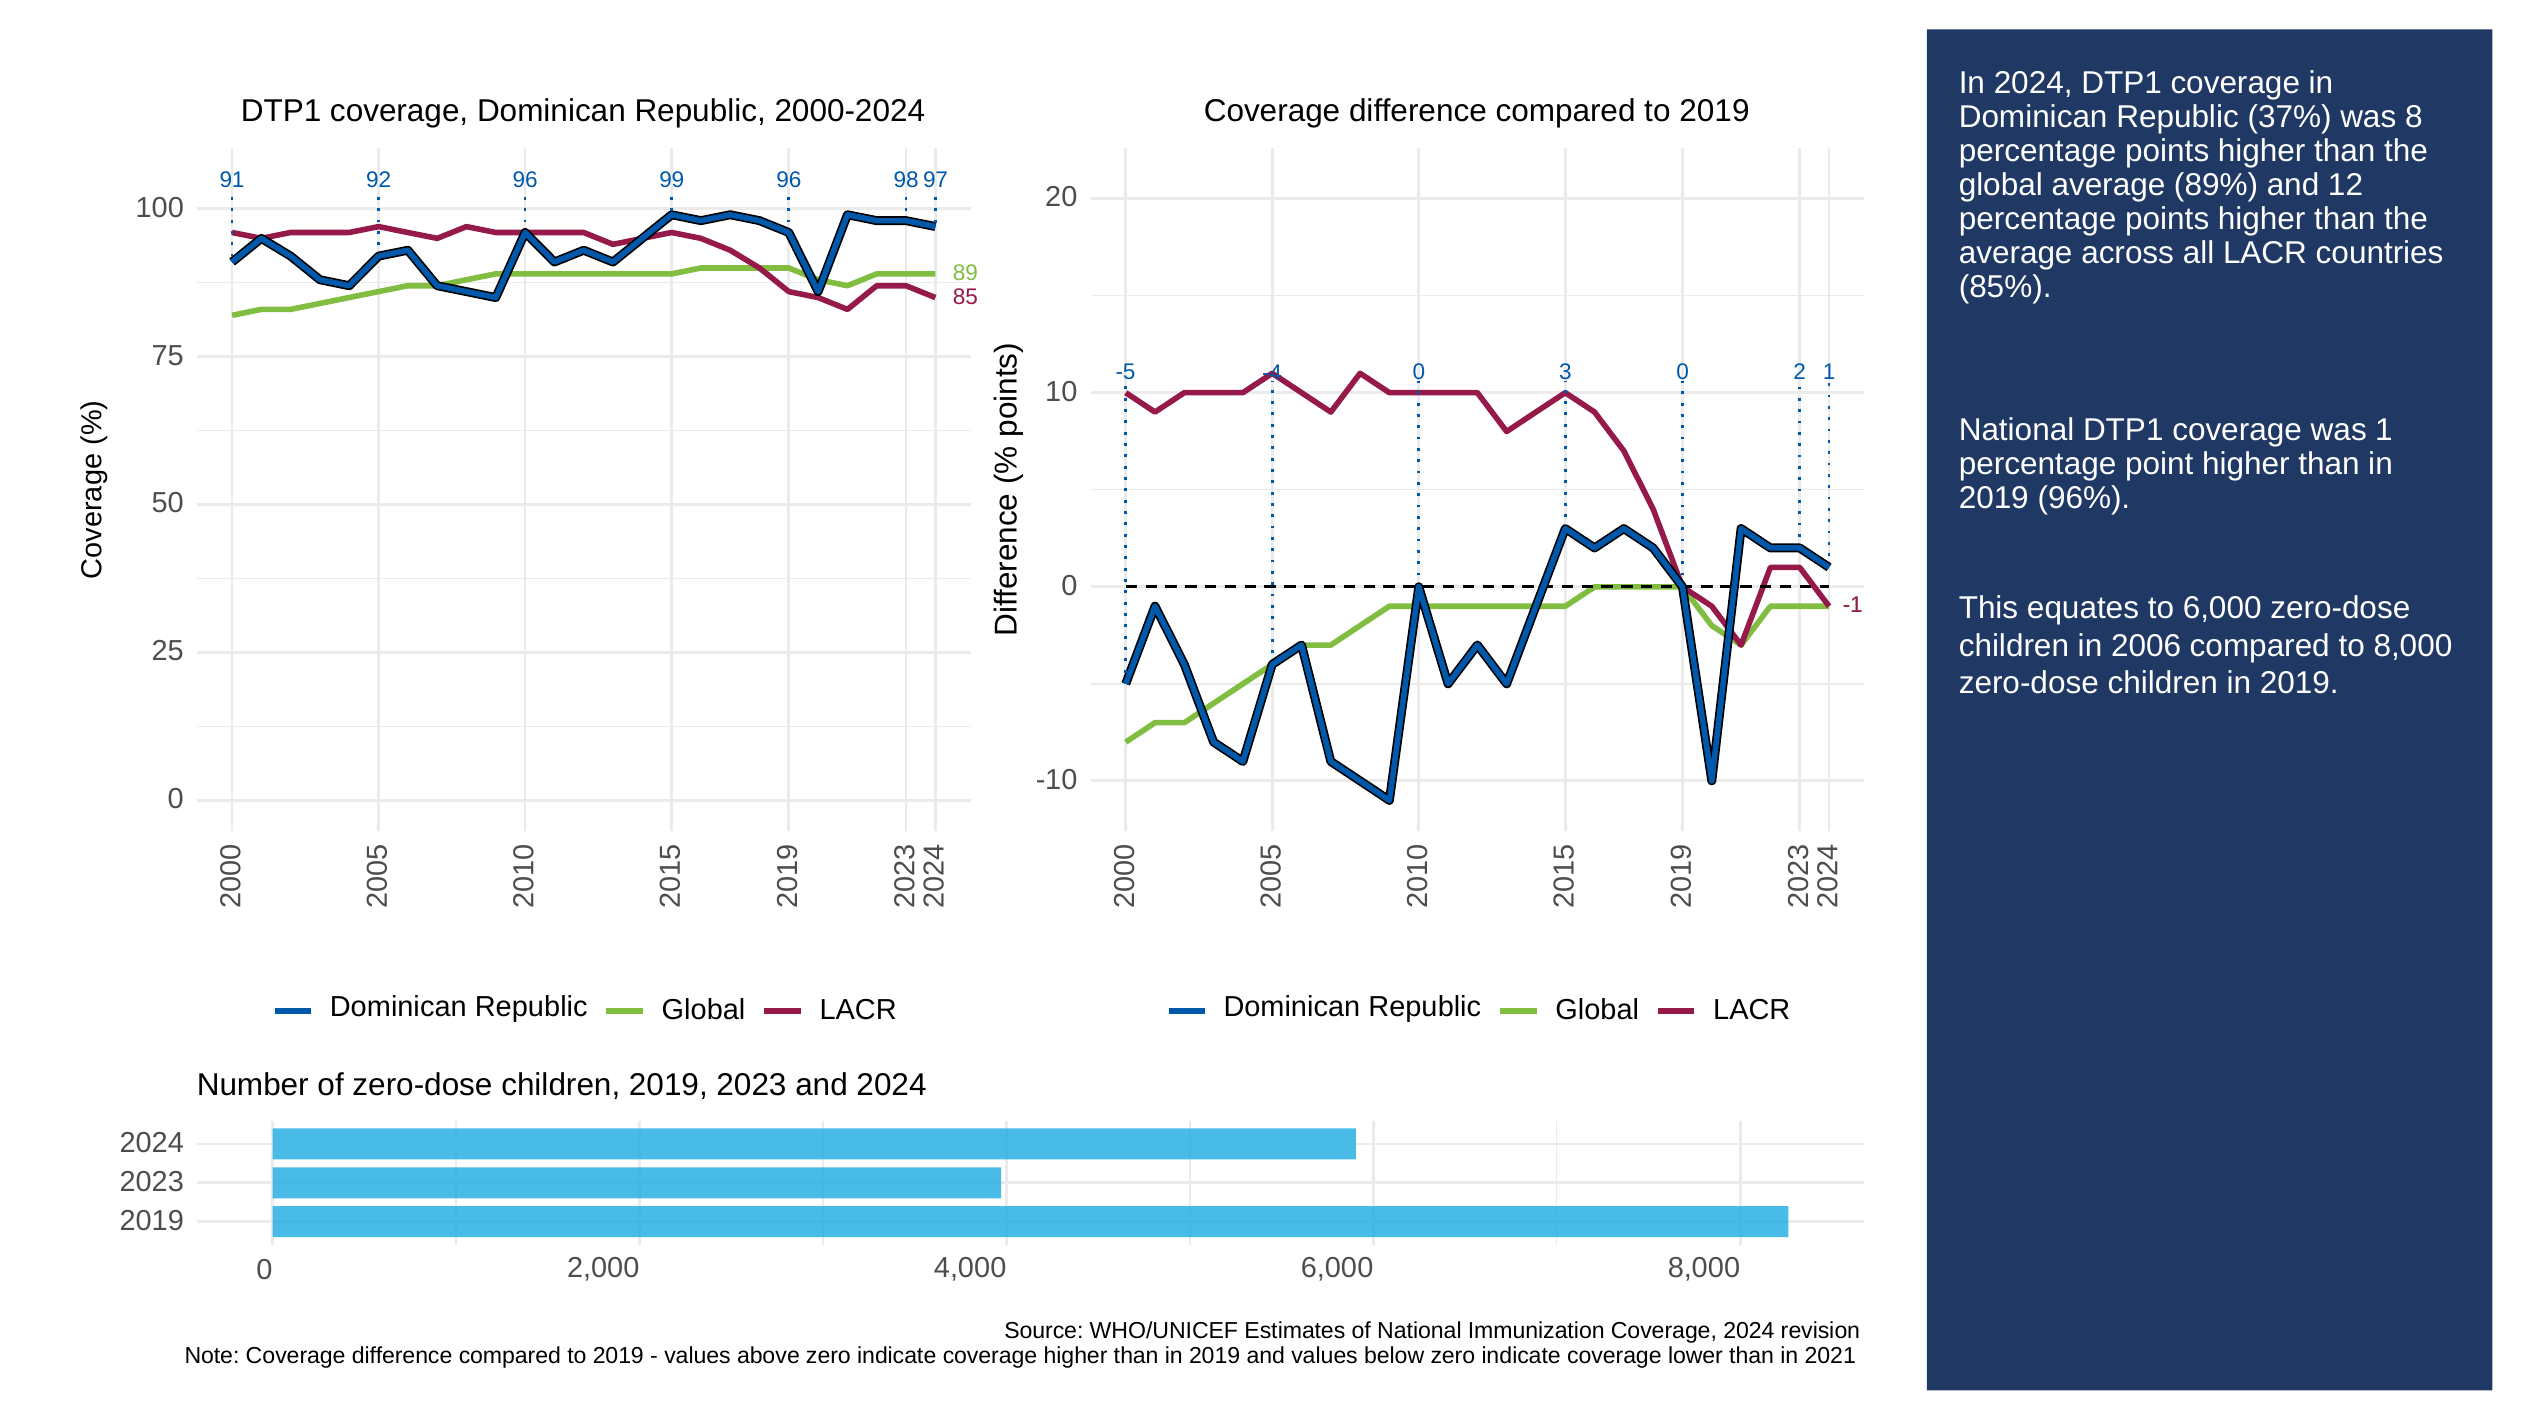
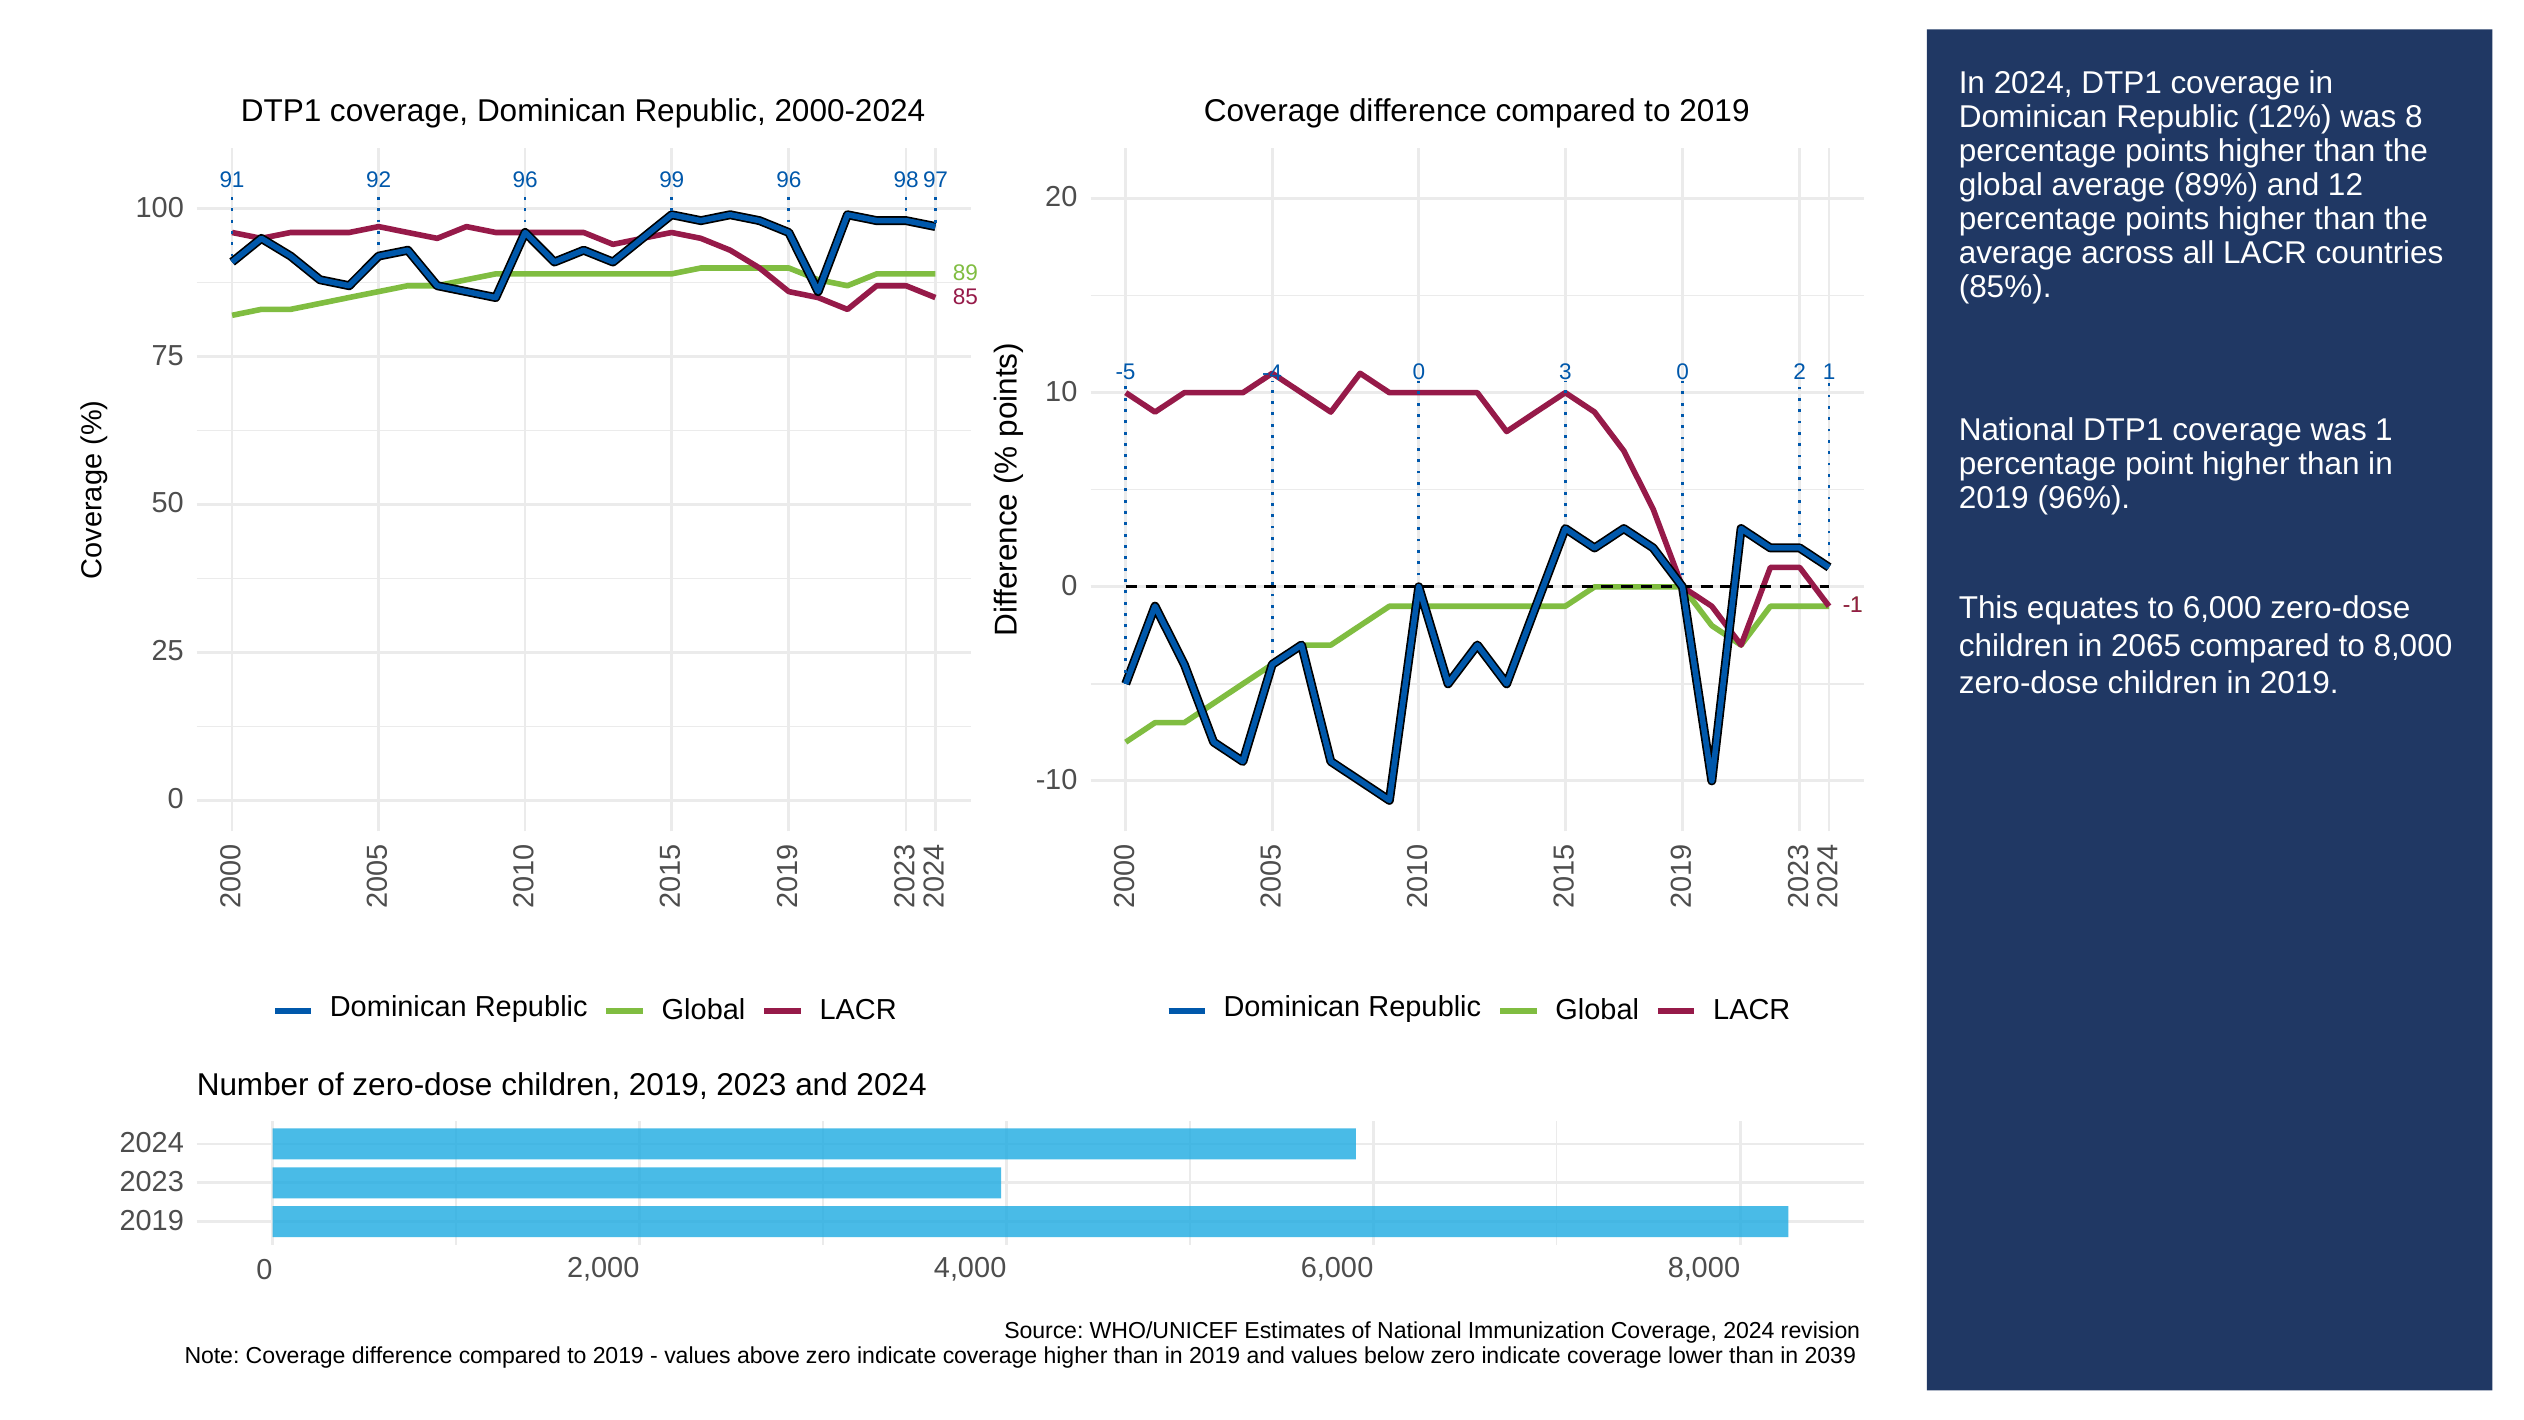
37%: 37% -> 12% (2290, 117)
2006: 2006 -> 2065 (2146, 646)
2021: 2021 -> 2039 (1830, 1356)
